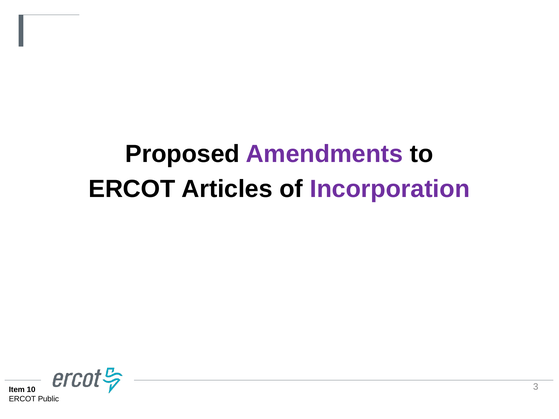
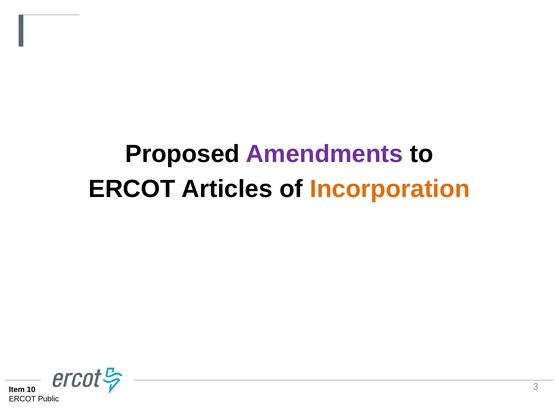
Incorporation colour: purple -> orange (390, 189)
